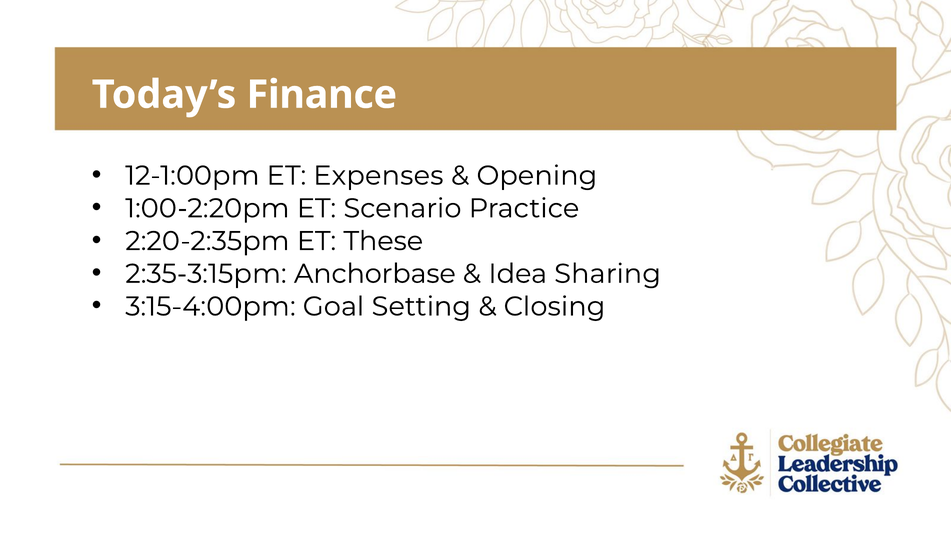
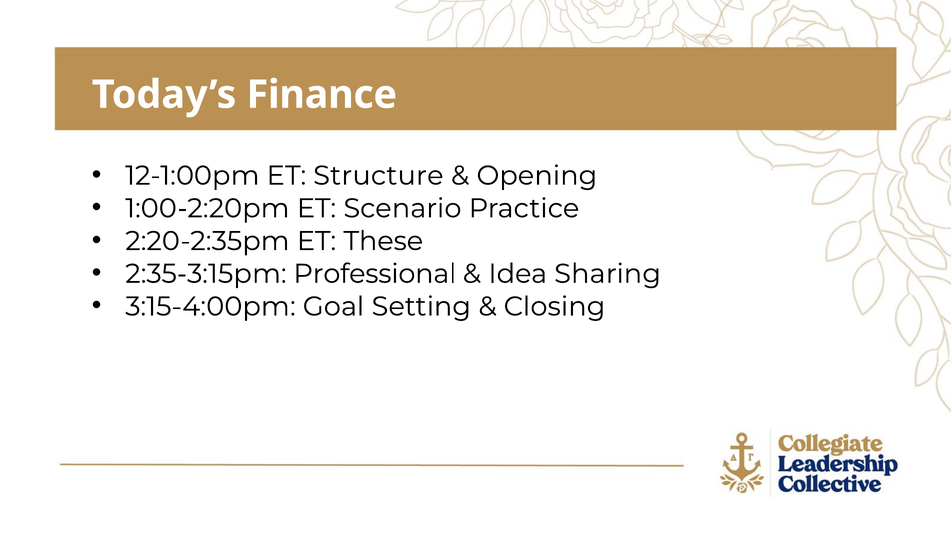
Expenses: Expenses -> Structure (378, 176)
Anchorbase: Anchorbase -> Professional (375, 274)
